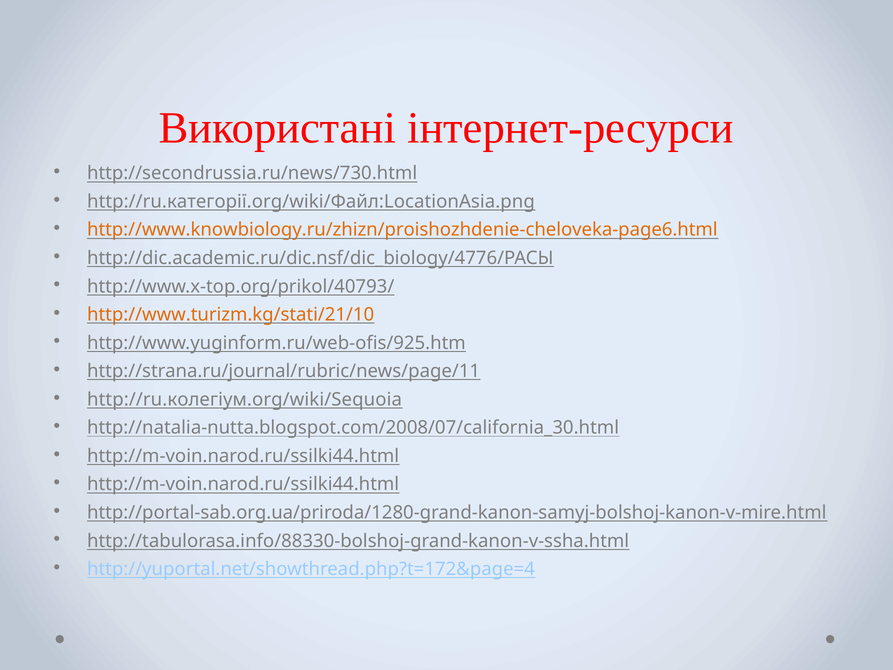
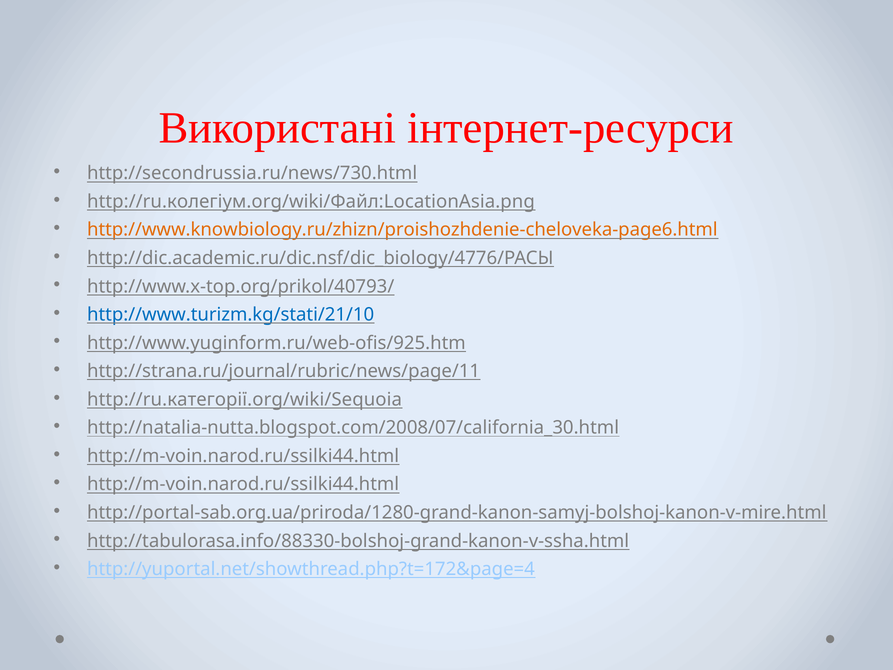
http://ru.категорії.org/wiki/Файл:LocationAsia.png: http://ru.категорії.org/wiki/Файл:LocationAsia.png -> http://ru.колегіум.org/wiki/Файл:LocationAsia.png (311, 201)
http://www.turizm.kg/stati/21/10 colour: orange -> blue (231, 315)
http://ru.колегіум.org/wiki/Sequoia: http://ru.колегіум.org/wiki/Sequoia -> http://ru.категорії.org/wiki/Sequoia (245, 399)
